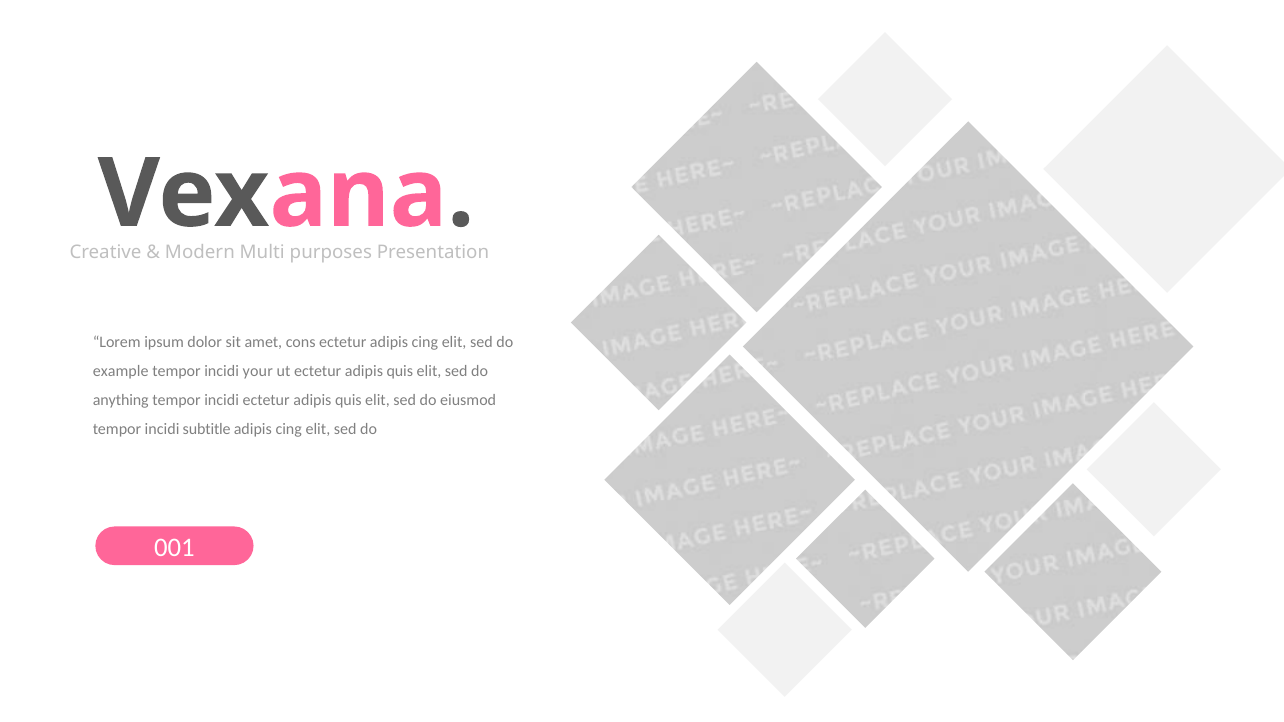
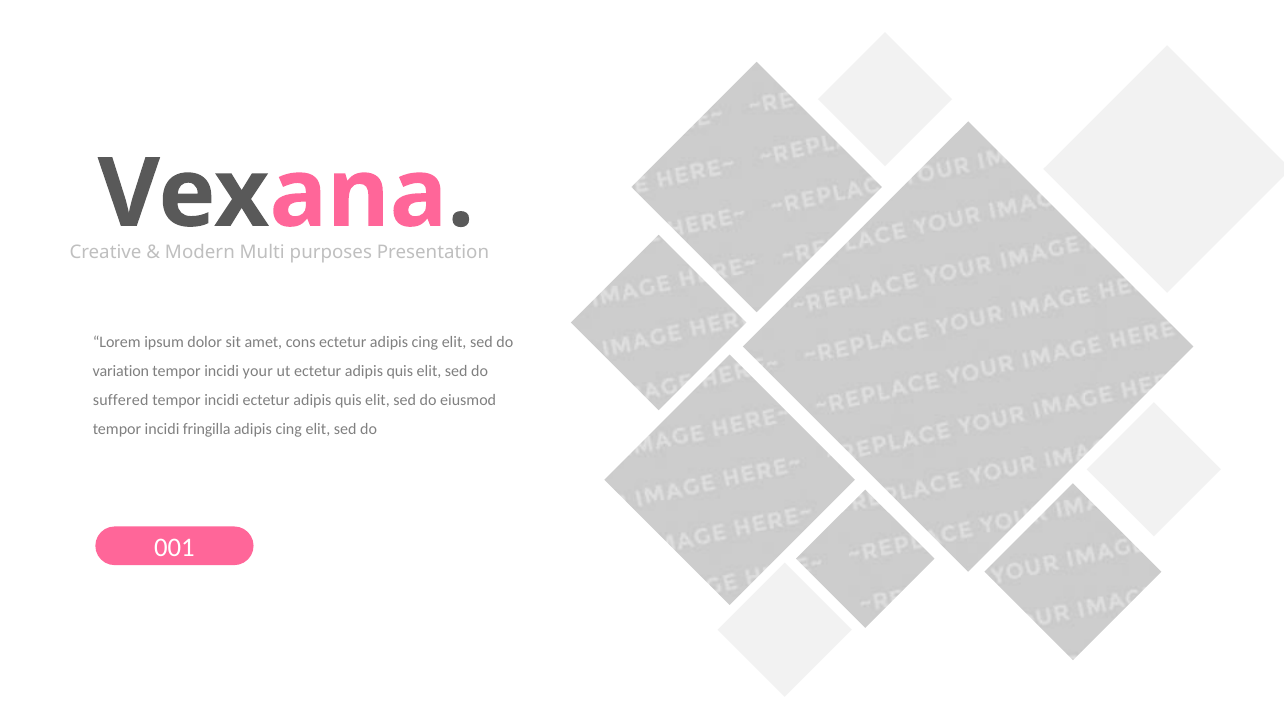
example: example -> variation (121, 372)
anything: anything -> suffered (121, 401)
subtitle: subtitle -> fringilla (207, 429)
